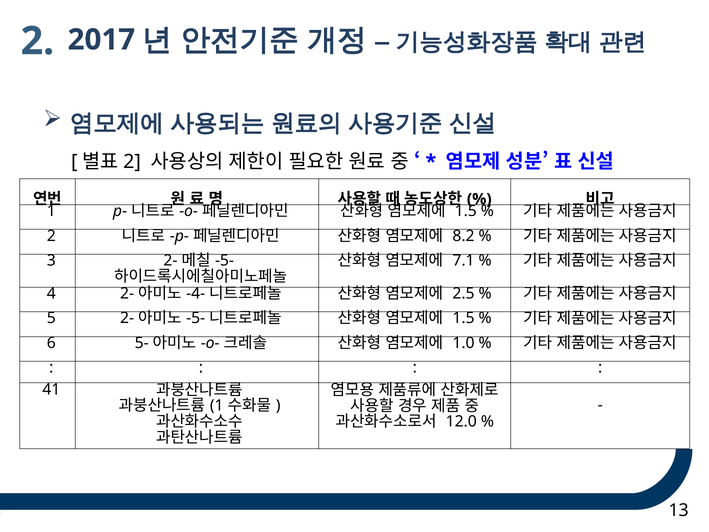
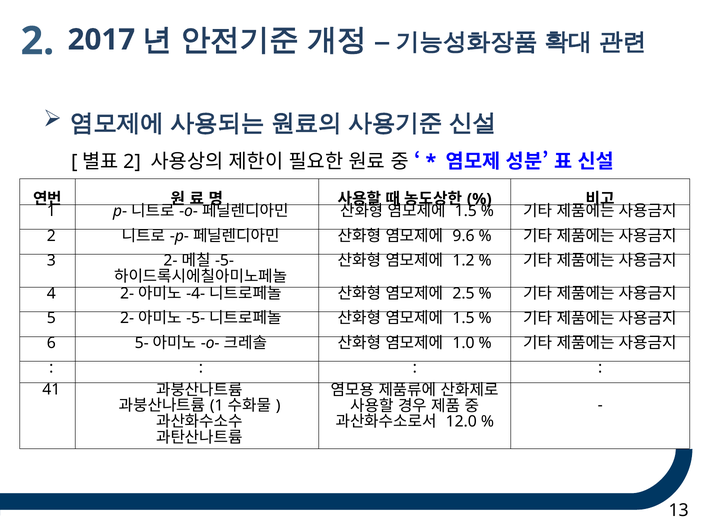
8.2: 8.2 -> 9.6 (463, 236)
7.1: 7.1 -> 1.2 (463, 261)
